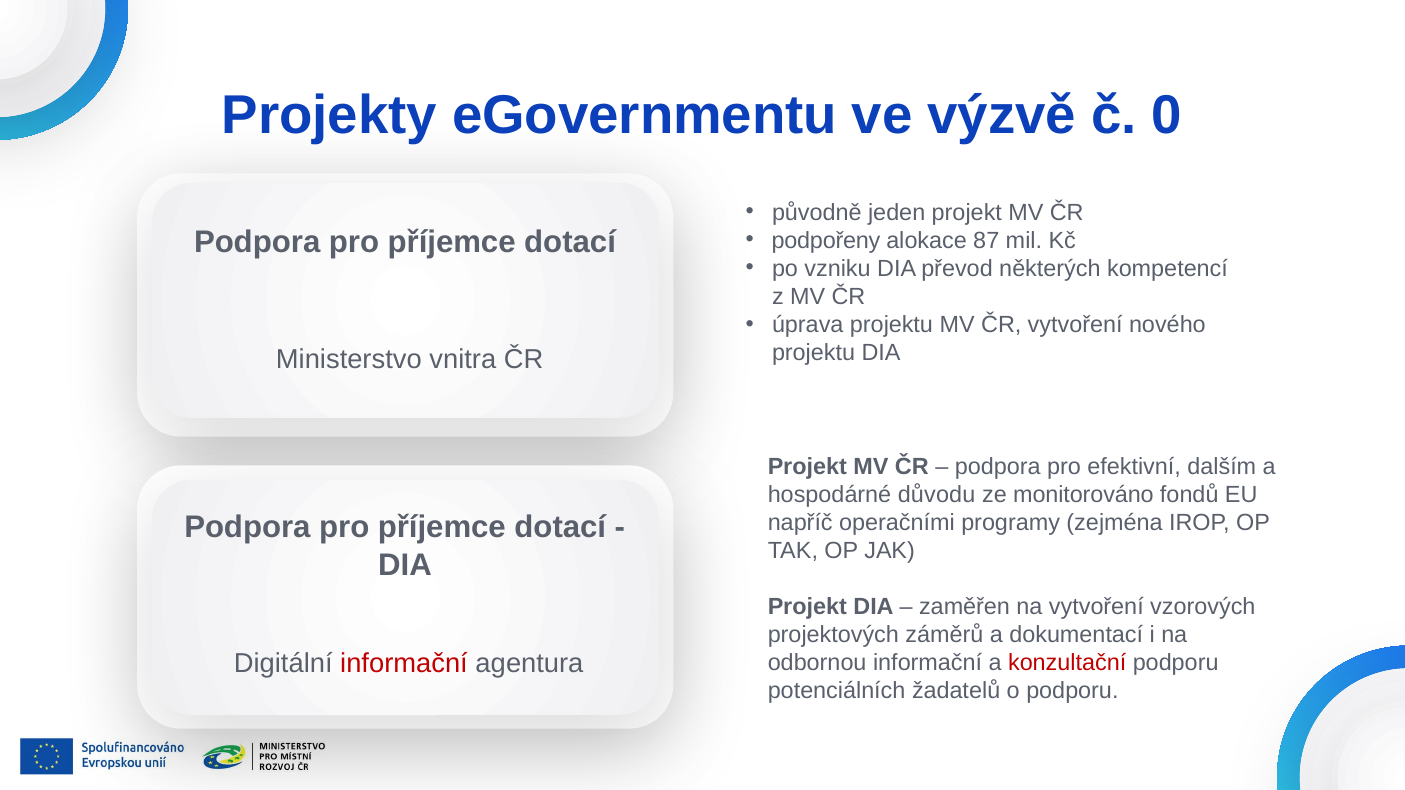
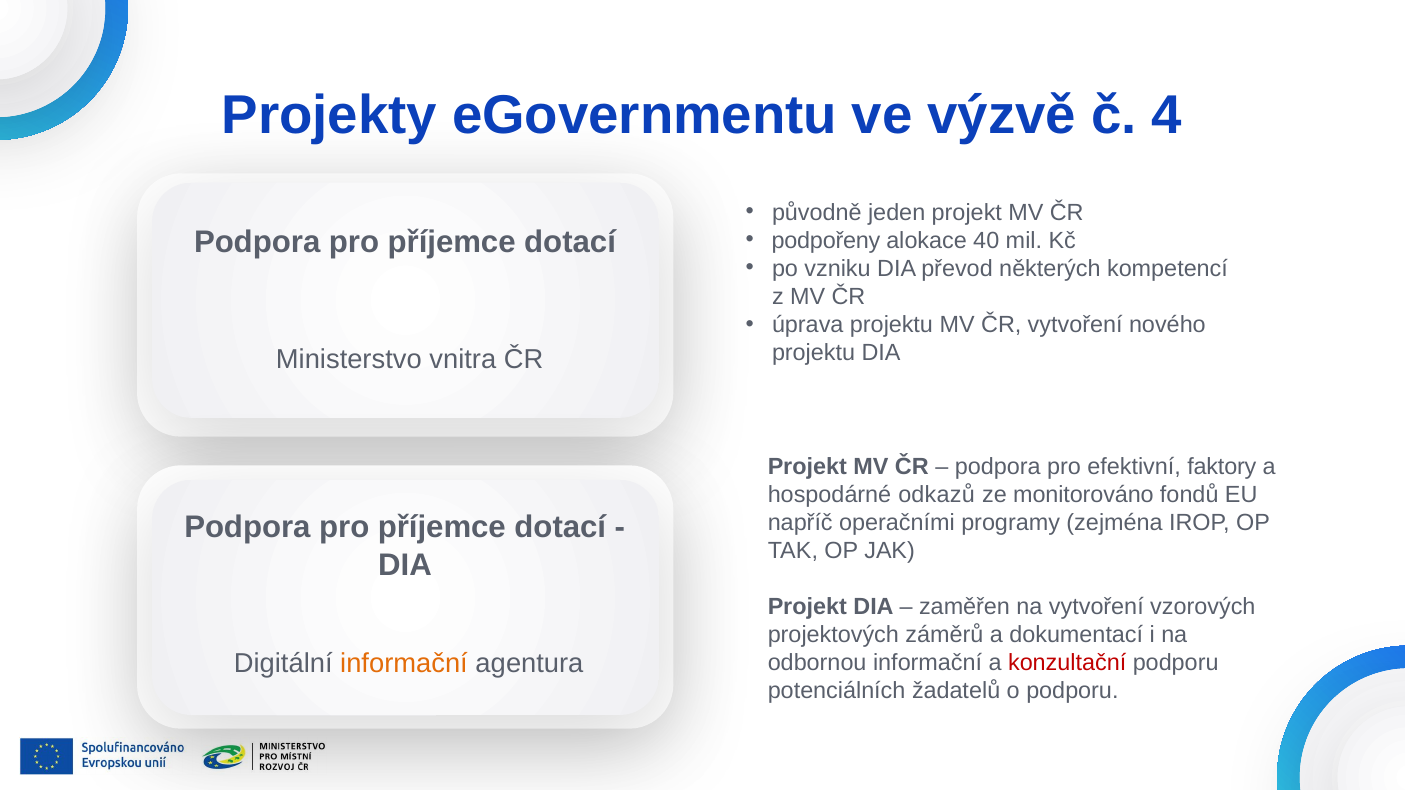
0: 0 -> 4 (1167, 115)
87: 87 -> 40 (986, 241)
dalším: dalším -> faktory (1222, 467)
důvodu: důvodu -> odkazů (937, 495)
informační colour: red -> orange (404, 664)
